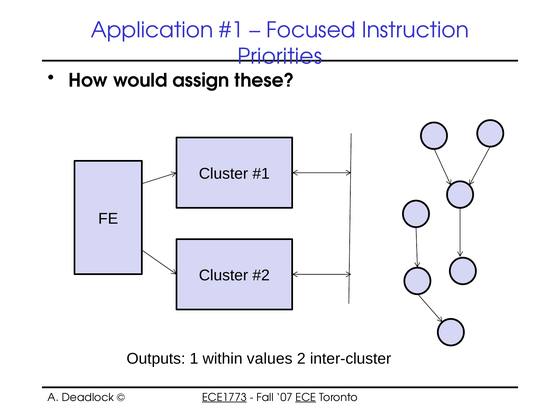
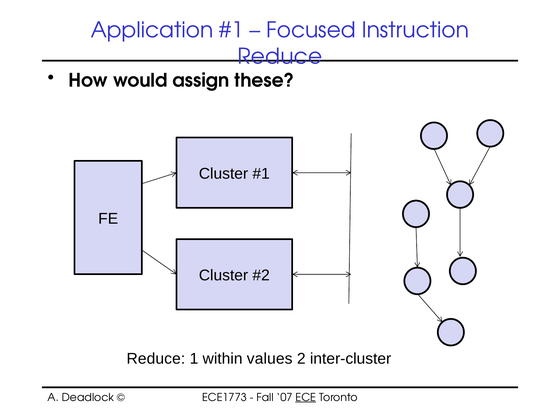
Priorities: Priorities -> Reduce (280, 57)
Outputs: Outputs -> Reduce (156, 359)
ECE1773 underline: present -> none (224, 397)
